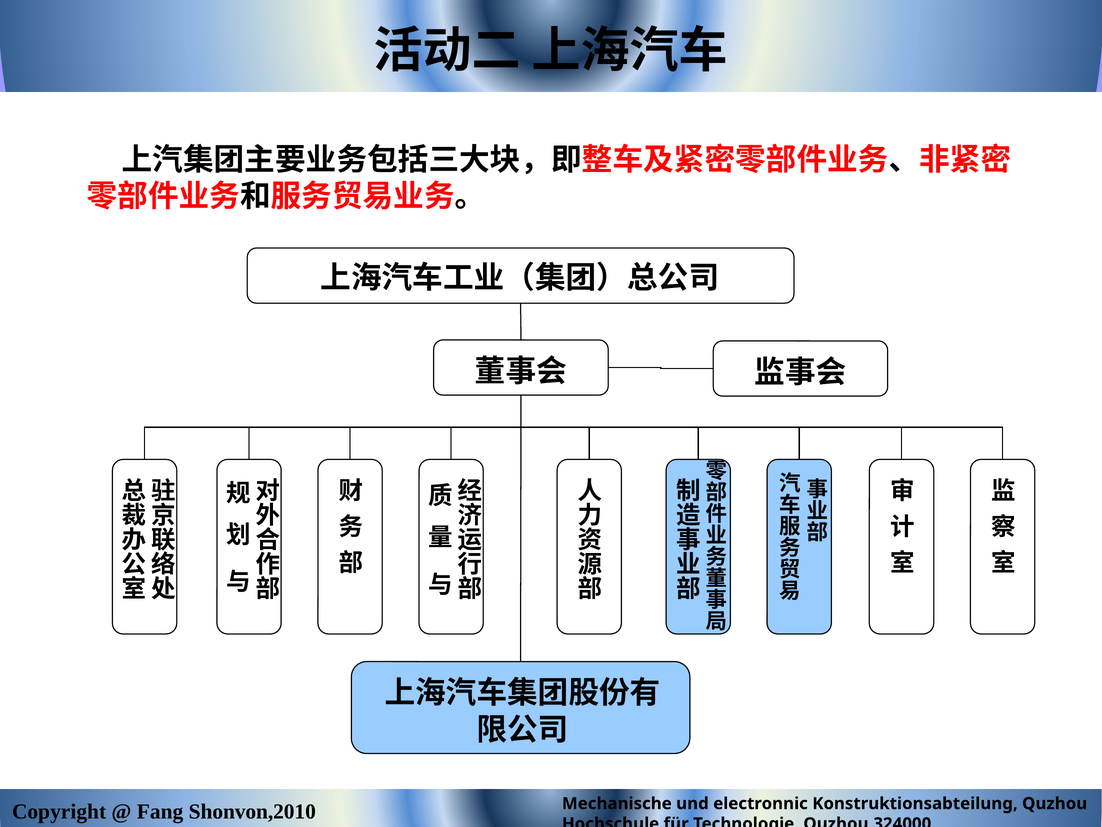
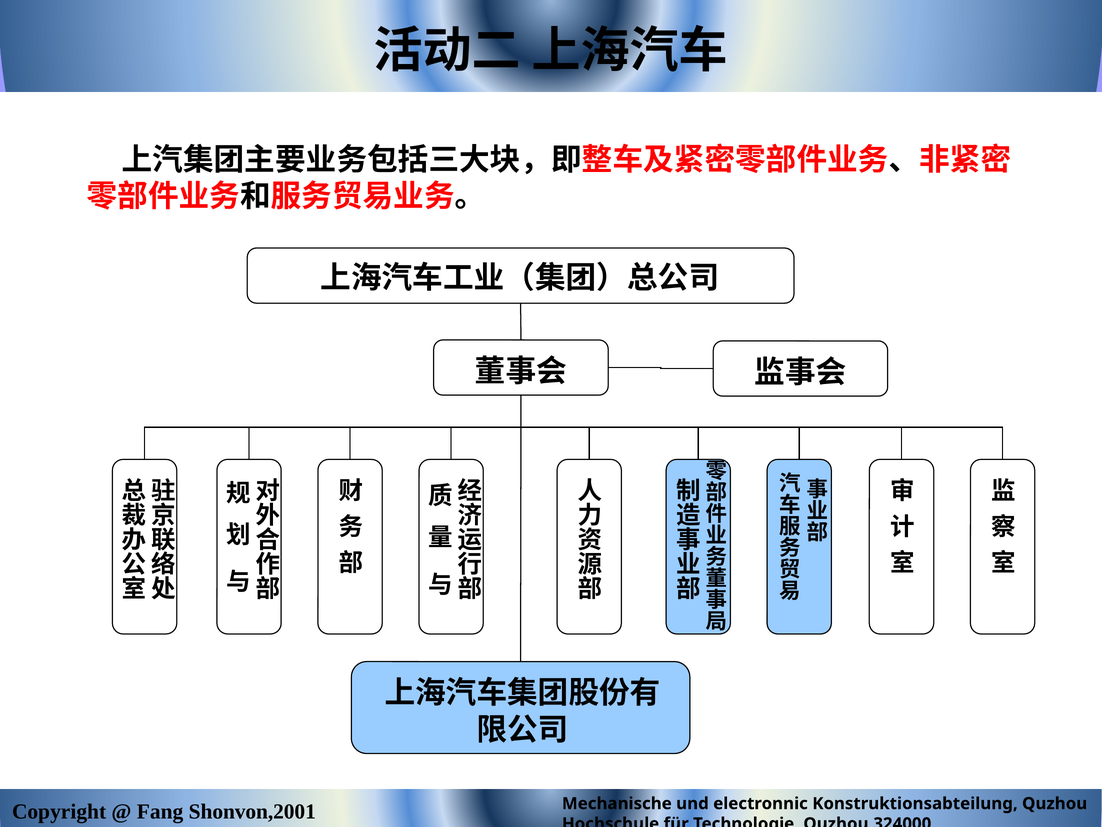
Shonvon,2010: Shonvon,2010 -> Shonvon,2001 (252, 811)
